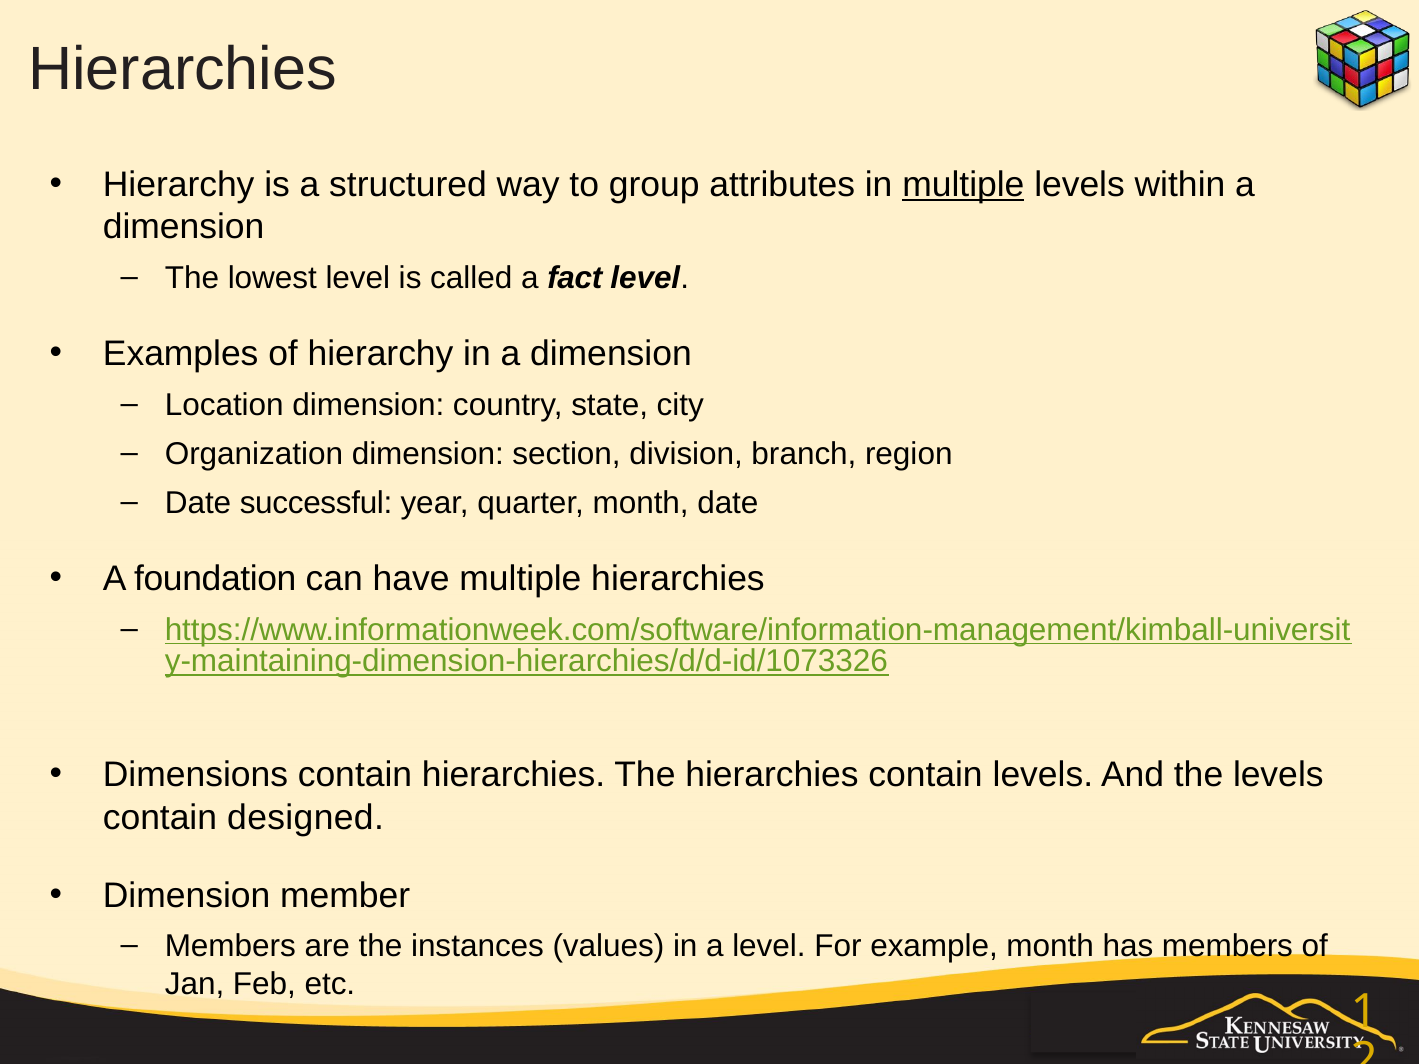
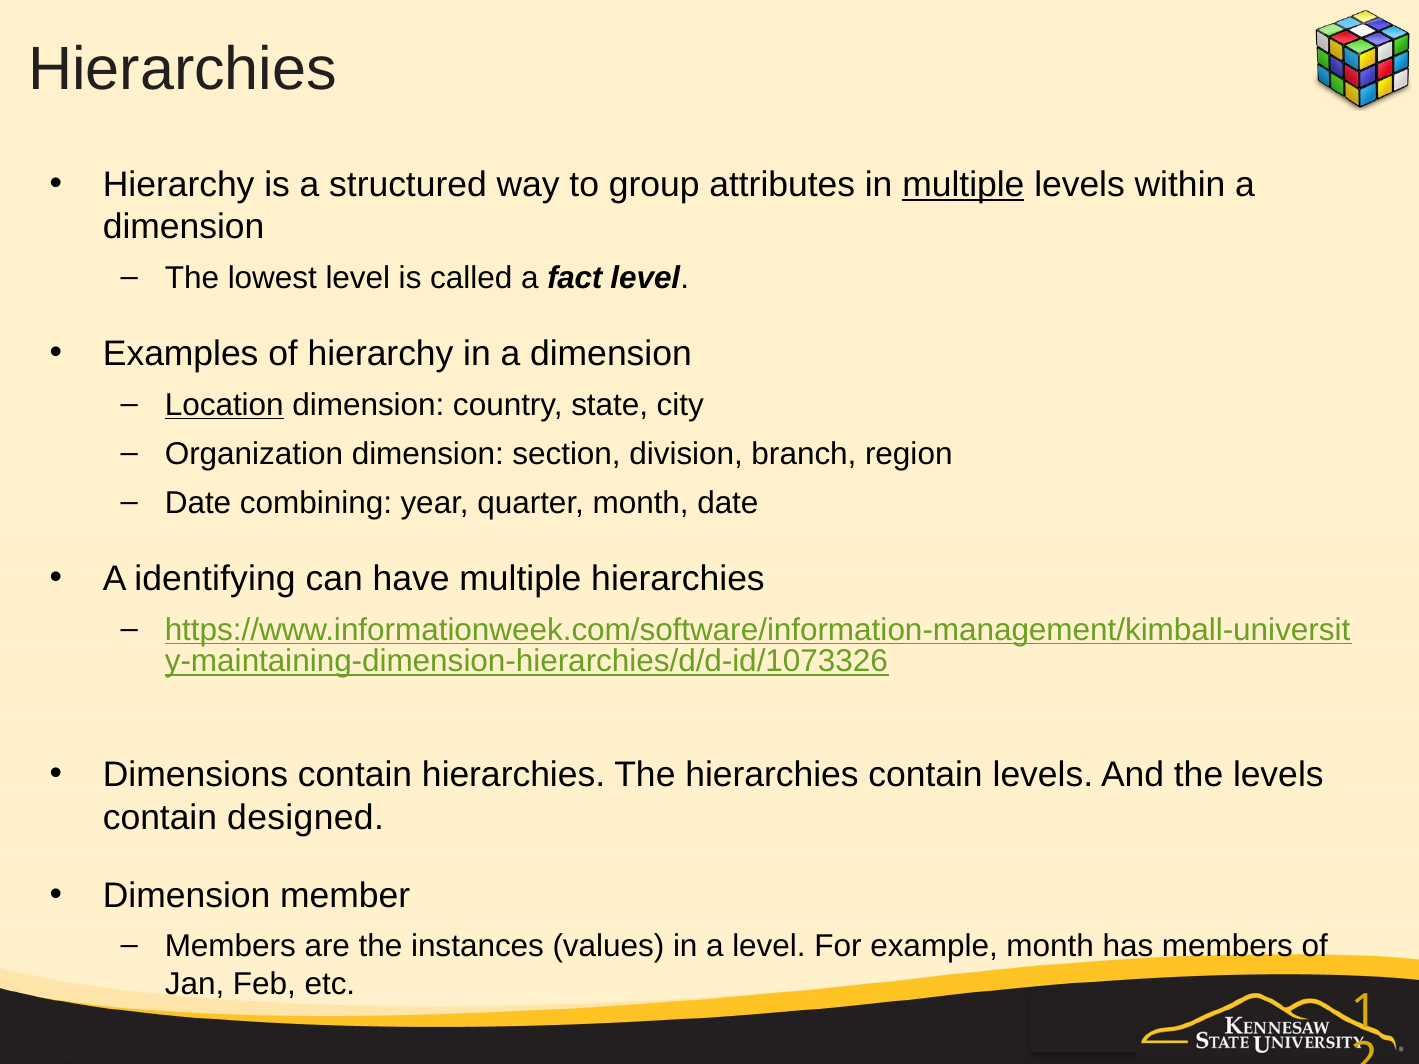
Location underline: none -> present (224, 405)
successful: successful -> combining (316, 503)
foundation: foundation -> identifying (215, 579)
